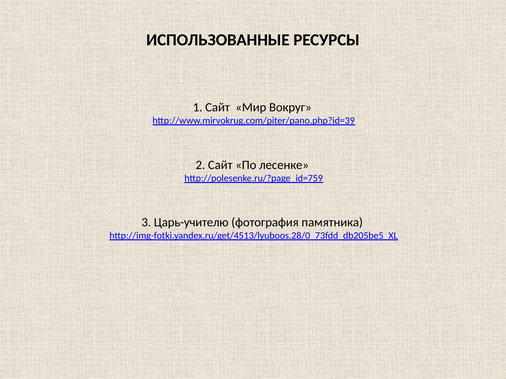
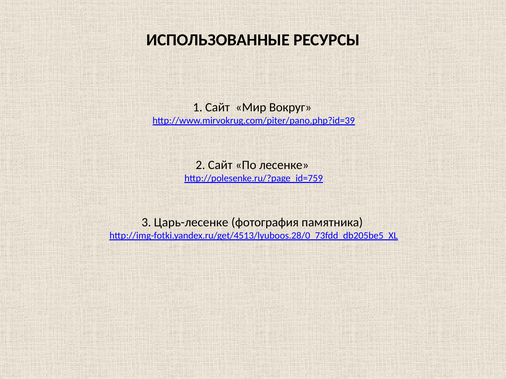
Царь-учителю: Царь-учителю -> Царь-лесенке (191, 223)
